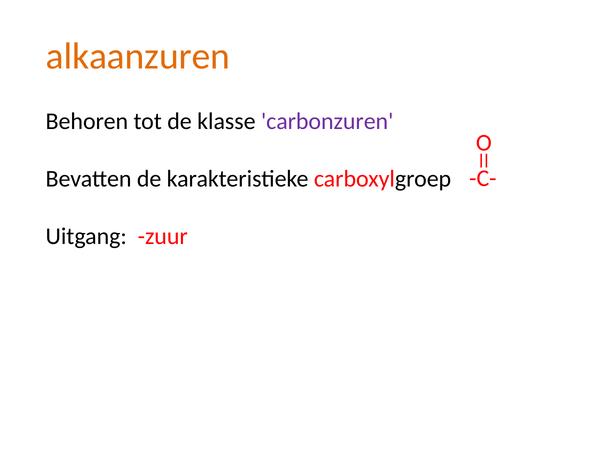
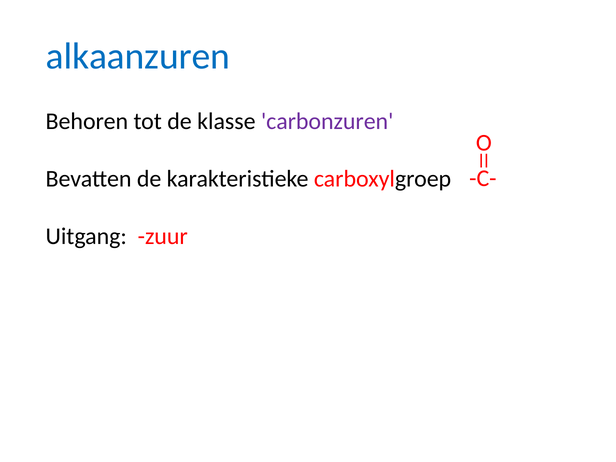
alkaanzuren colour: orange -> blue (138, 56)
